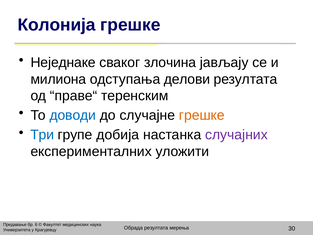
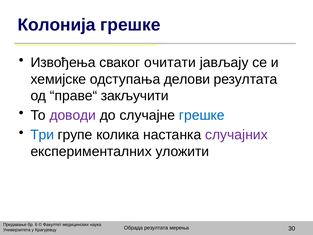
Неједнаке: Неједнаке -> Извођења (63, 62)
злочина: злочина -> очитати (170, 62)
милиона: милиона -> хемијске (58, 79)
теренским: теренским -> закључити (135, 96)
доводи colour: blue -> purple (73, 115)
грешке colour: orange -> blue (202, 115)
добија: добија -> колика (118, 135)
